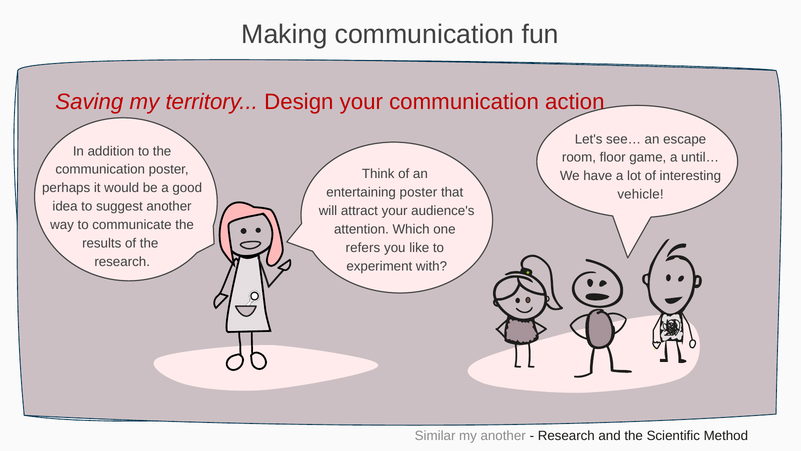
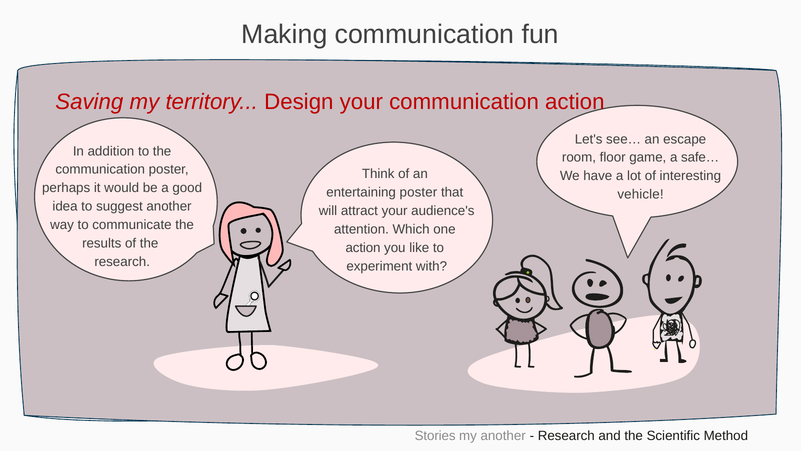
until…: until… -> safe… (700, 157)
refers: refers -> action (363, 248)
Similar: Similar -> Stories (435, 435)
